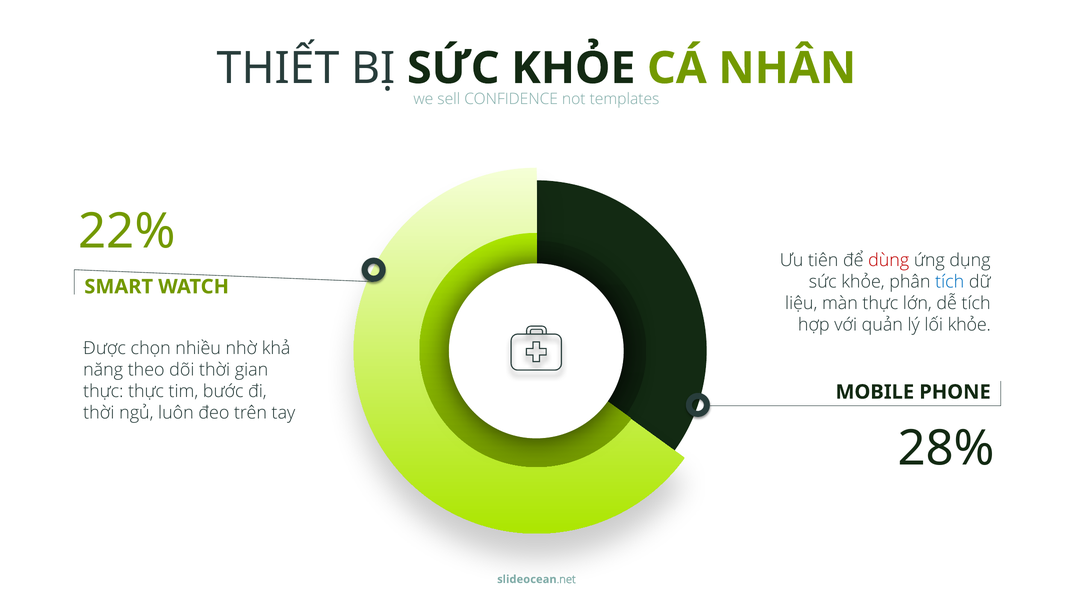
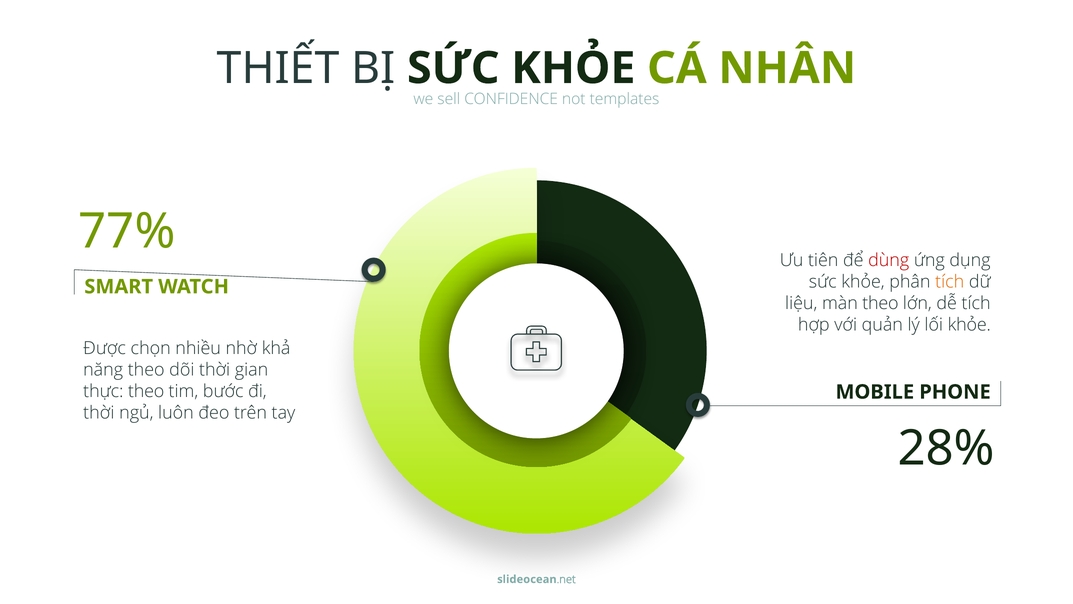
22%: 22% -> 77% (127, 231)
tích colour: blue -> orange (950, 282)
màn thực: thực -> theo (880, 303)
thực thực: thực -> theo (146, 391)
